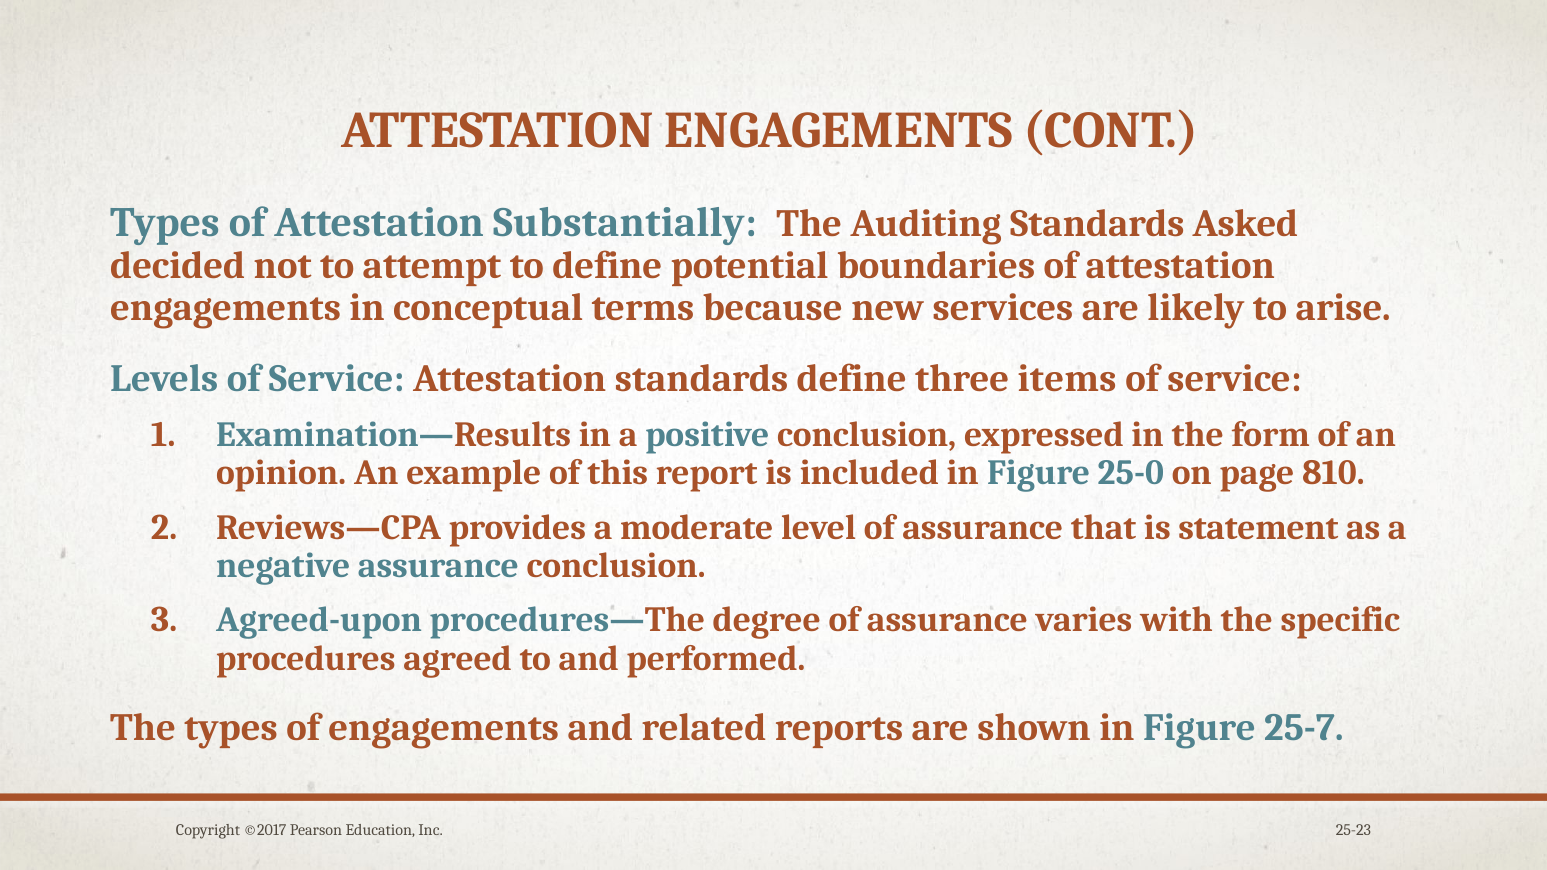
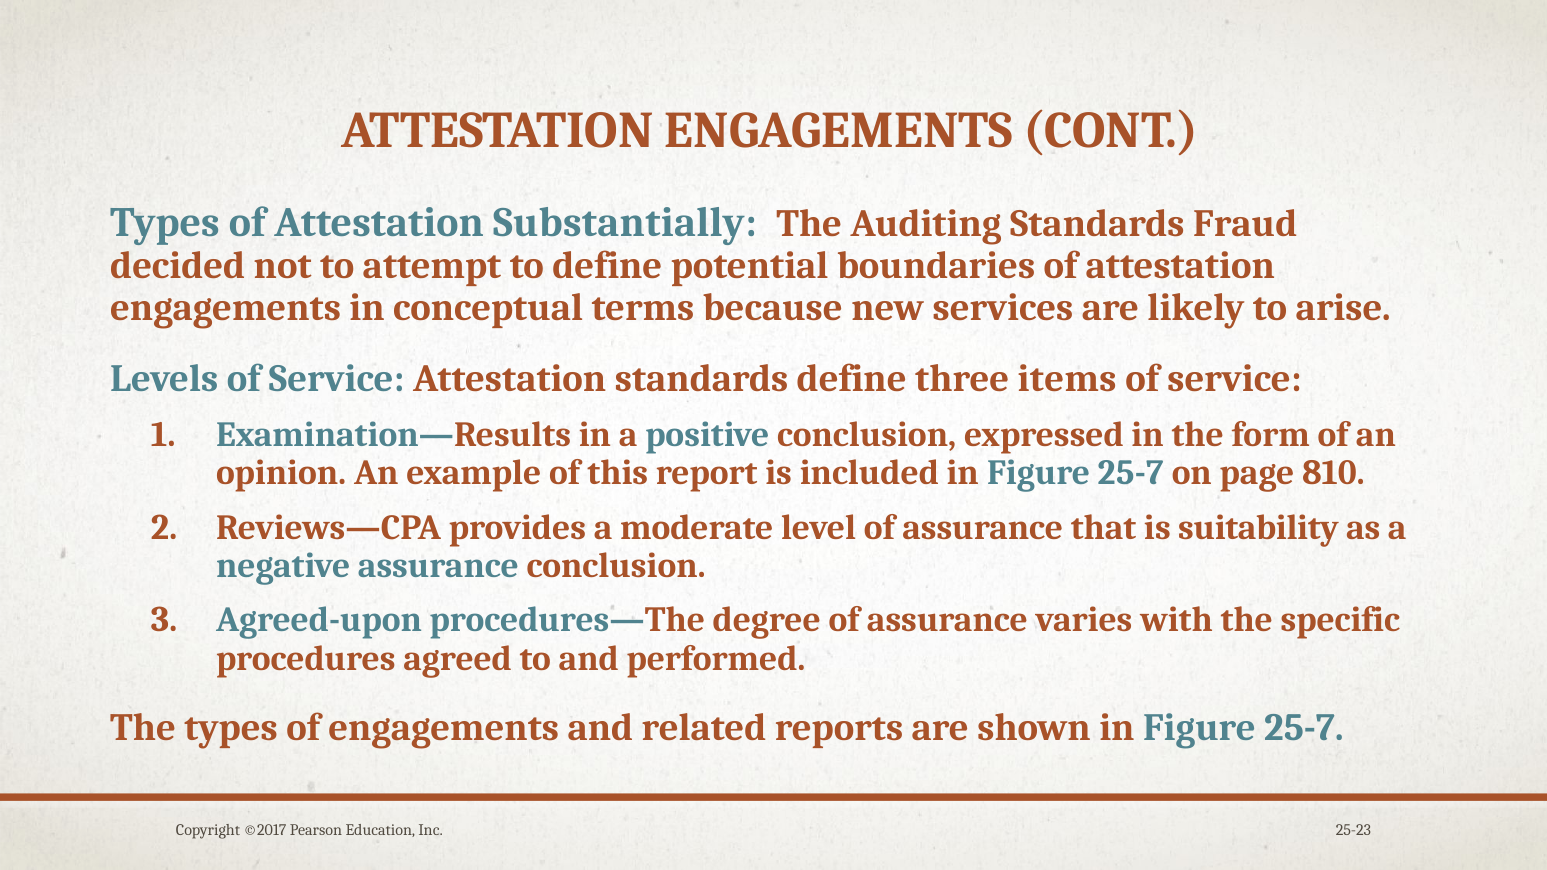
Asked: Asked -> Fraud (1245, 224)
included in Figure 25-0: 25-0 -> 25-7 (1131, 473)
statement: statement -> suitability (1258, 528)
